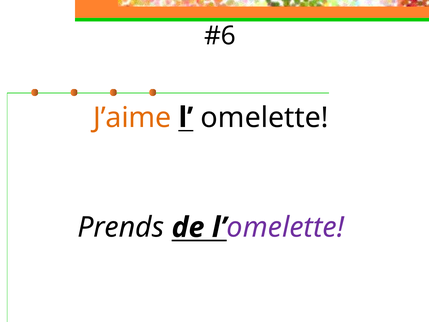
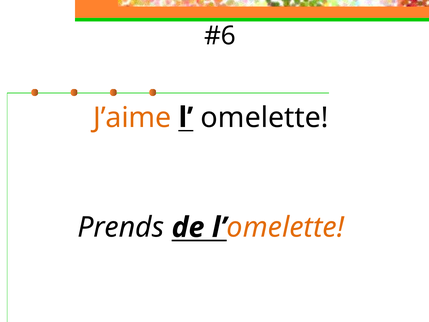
omelette colour: purple -> orange (285, 227)
